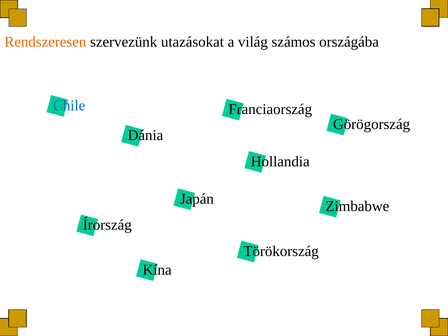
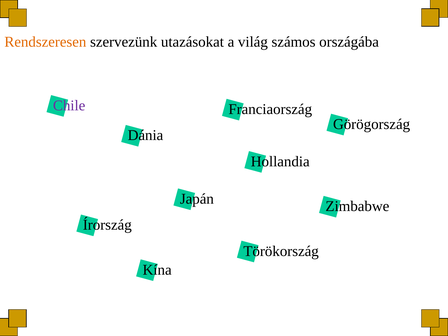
Chile colour: blue -> purple (69, 106)
